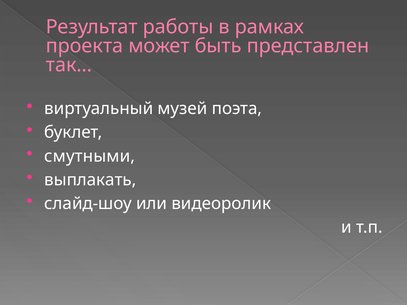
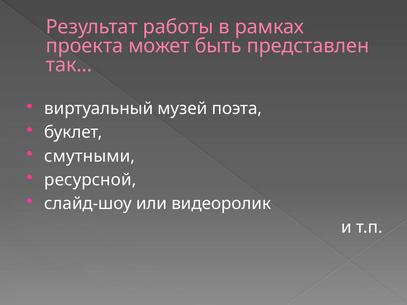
выплакать: выплакать -> ресурсной (90, 180)
